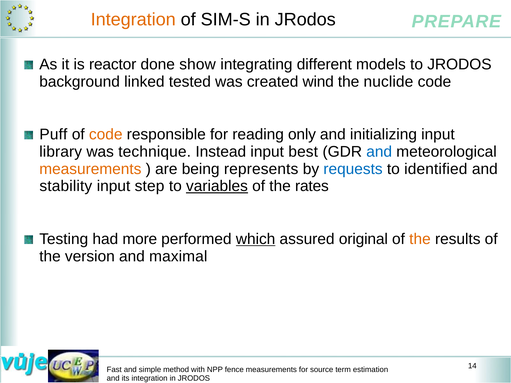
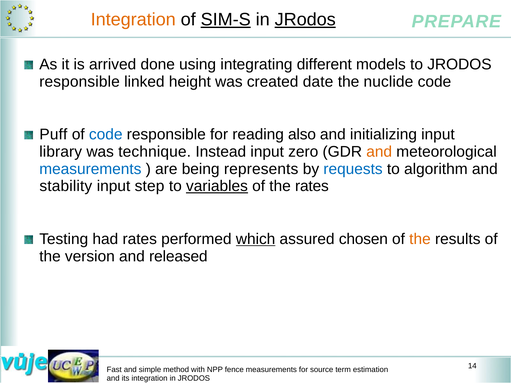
SIM-S underline: none -> present (226, 20)
JRodos underline: none -> present (305, 20)
reactor: reactor -> arrived (113, 64)
show: show -> using (198, 64)
background: background -> responsible (80, 82)
tested: tested -> height (190, 82)
wind: wind -> date (318, 82)
code colour: orange -> blue (106, 135)
only: only -> also (302, 135)
best: best -> zero (303, 152)
and colour: blue -> orange (379, 152)
measurements colour: orange -> blue (90, 169)
identified: identified -> algorithm (436, 169)
had more: more -> rates (140, 239)
original: original -> chosen (363, 239)
maximal: maximal -> released (178, 256)
